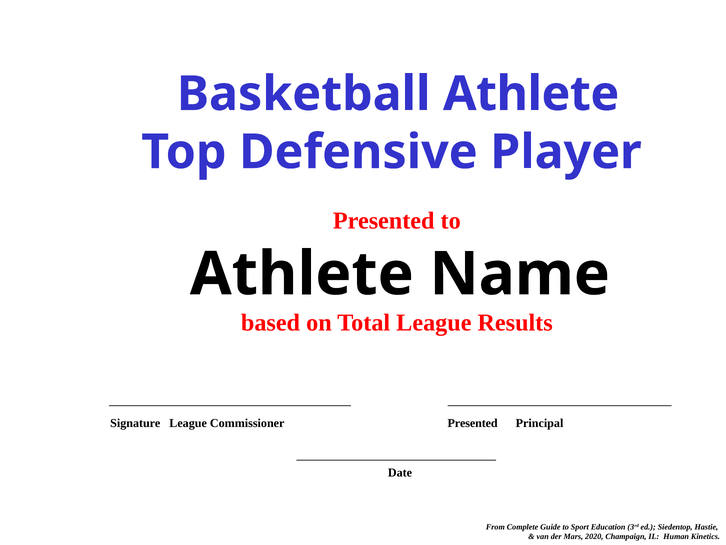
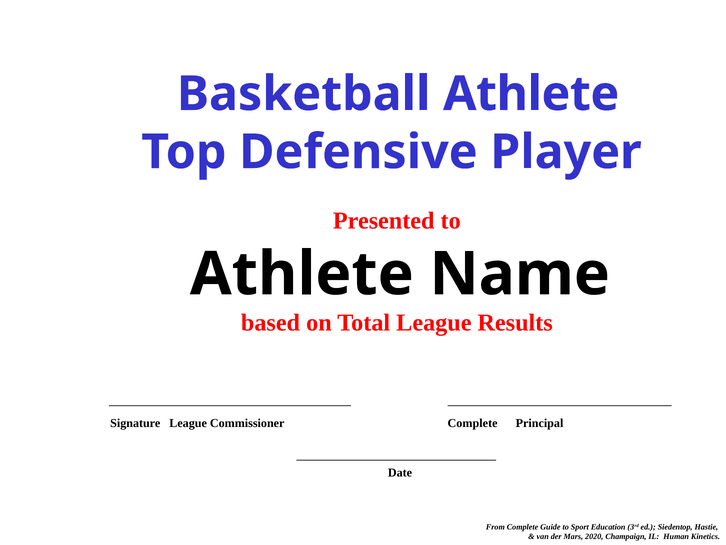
Presented: Presented -> Complete (473, 423)
